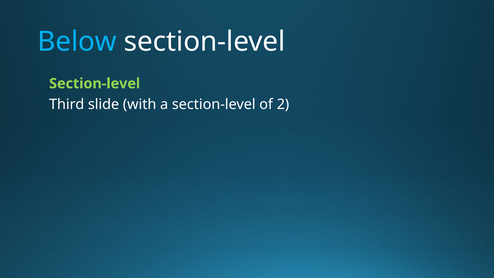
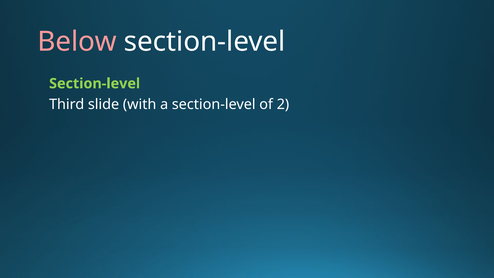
Below colour: light blue -> pink (77, 41)
